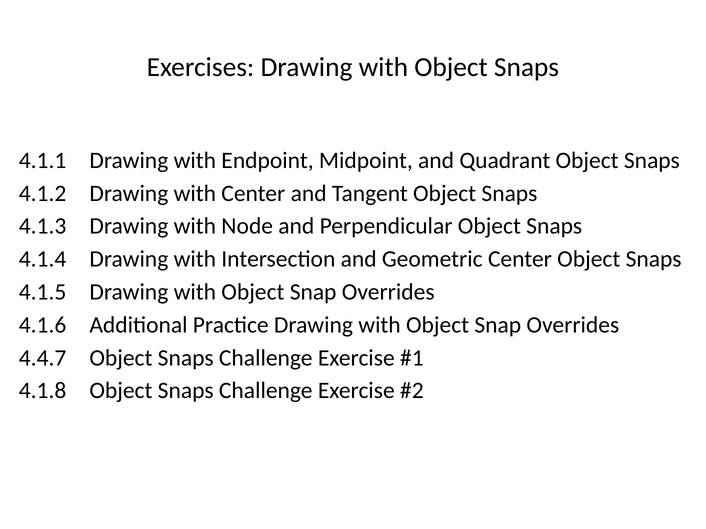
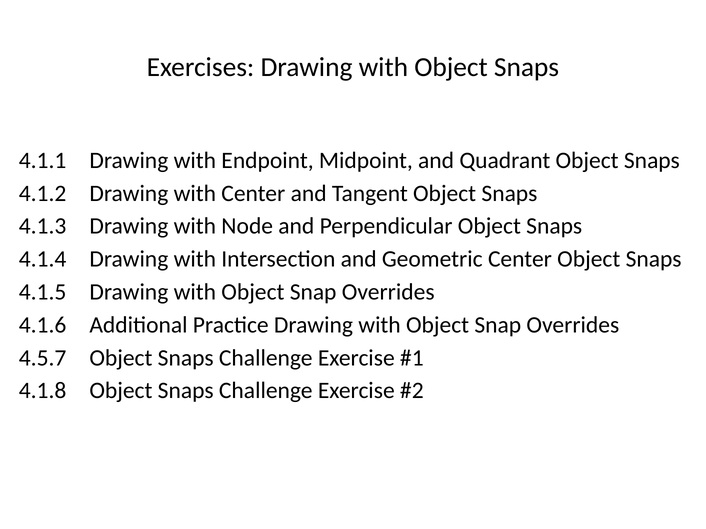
4.4.7: 4.4.7 -> 4.5.7 (43, 358)
